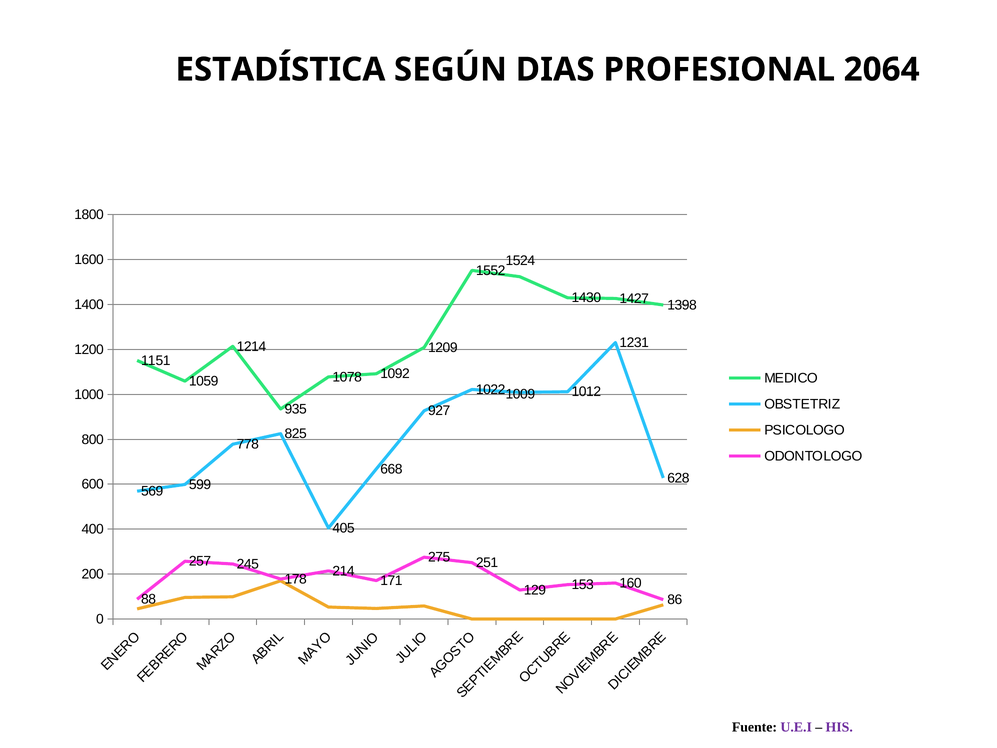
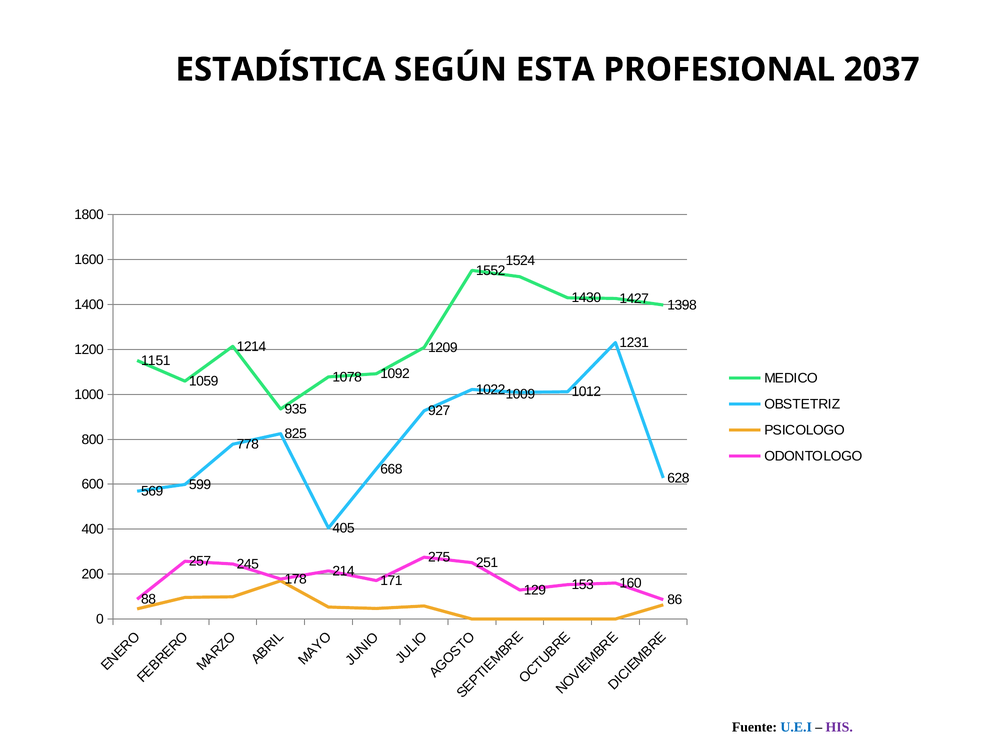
DIAS: DIAS -> ESTA (555, 70)
2064: 2064 -> 2037 (882, 70)
U.E.I colour: purple -> blue (796, 727)
